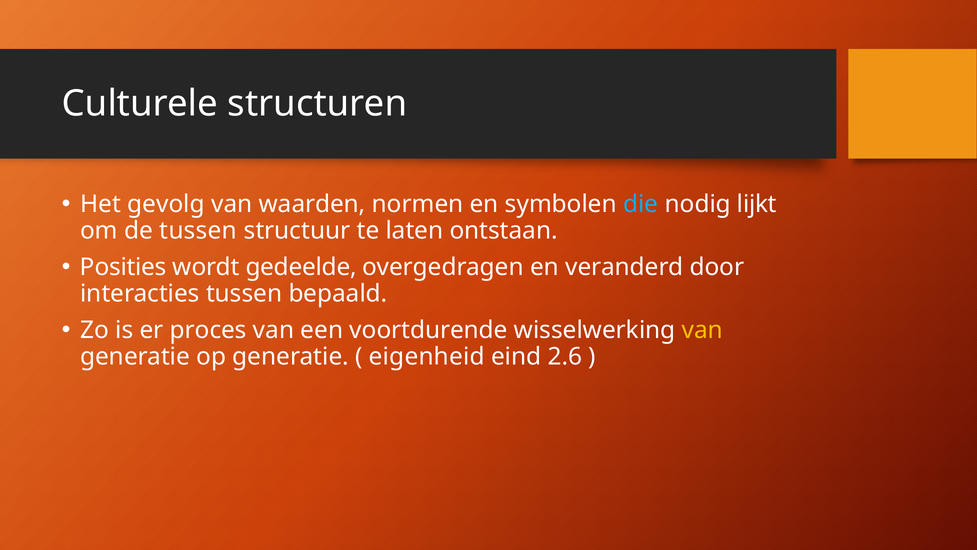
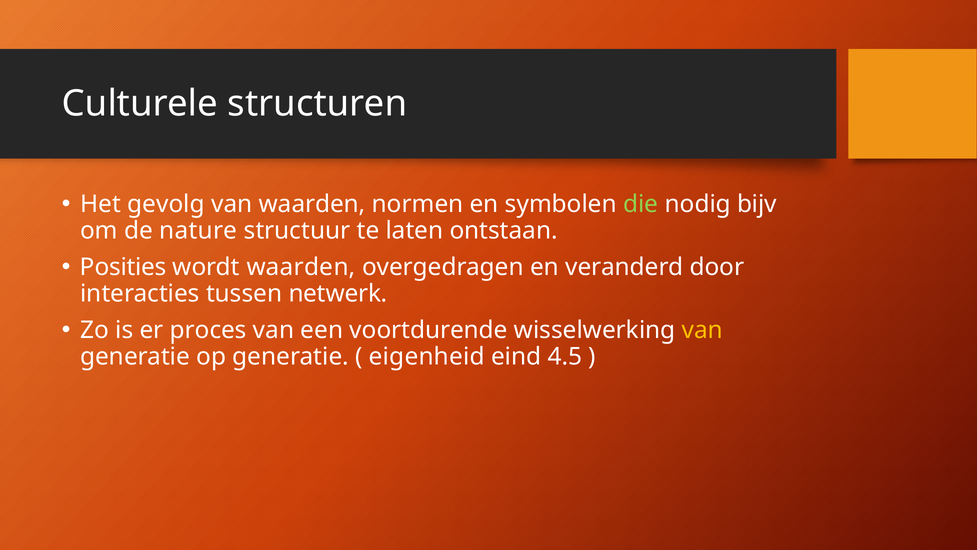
die colour: light blue -> light green (641, 204)
lijkt: lijkt -> bijv (757, 204)
de tussen: tussen -> nature (198, 230)
wordt gedeelde: gedeelde -> waarden (301, 267)
bepaald: bepaald -> netwerk (338, 293)
2.6: 2.6 -> 4.5 (565, 356)
